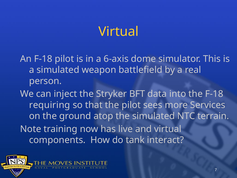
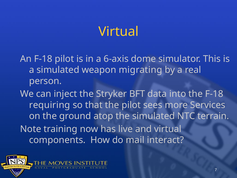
battlefield: battlefield -> migrating (140, 70)
tank: tank -> mail (135, 140)
